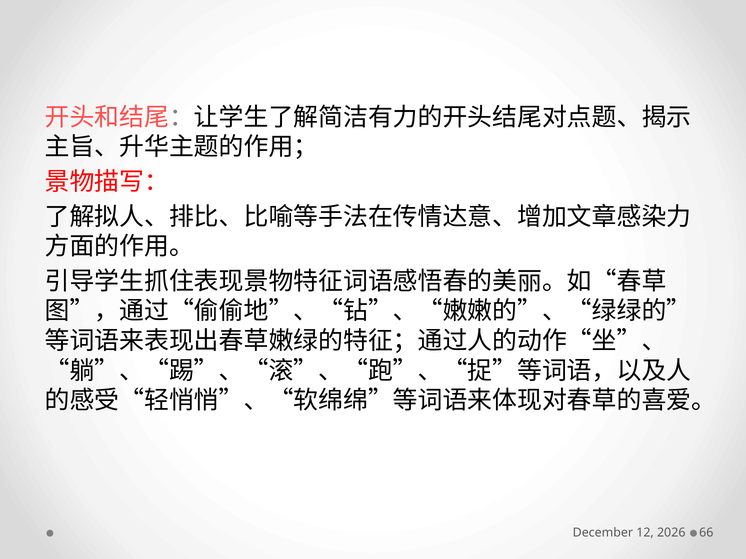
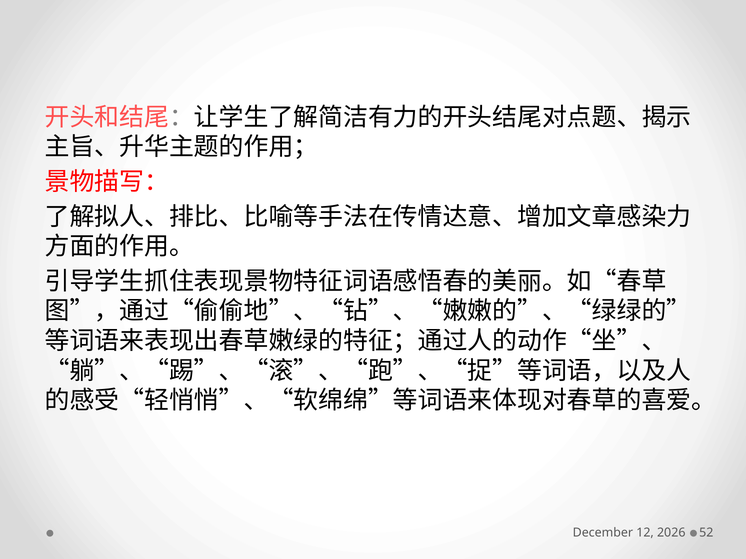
66: 66 -> 52 (706, 533)
